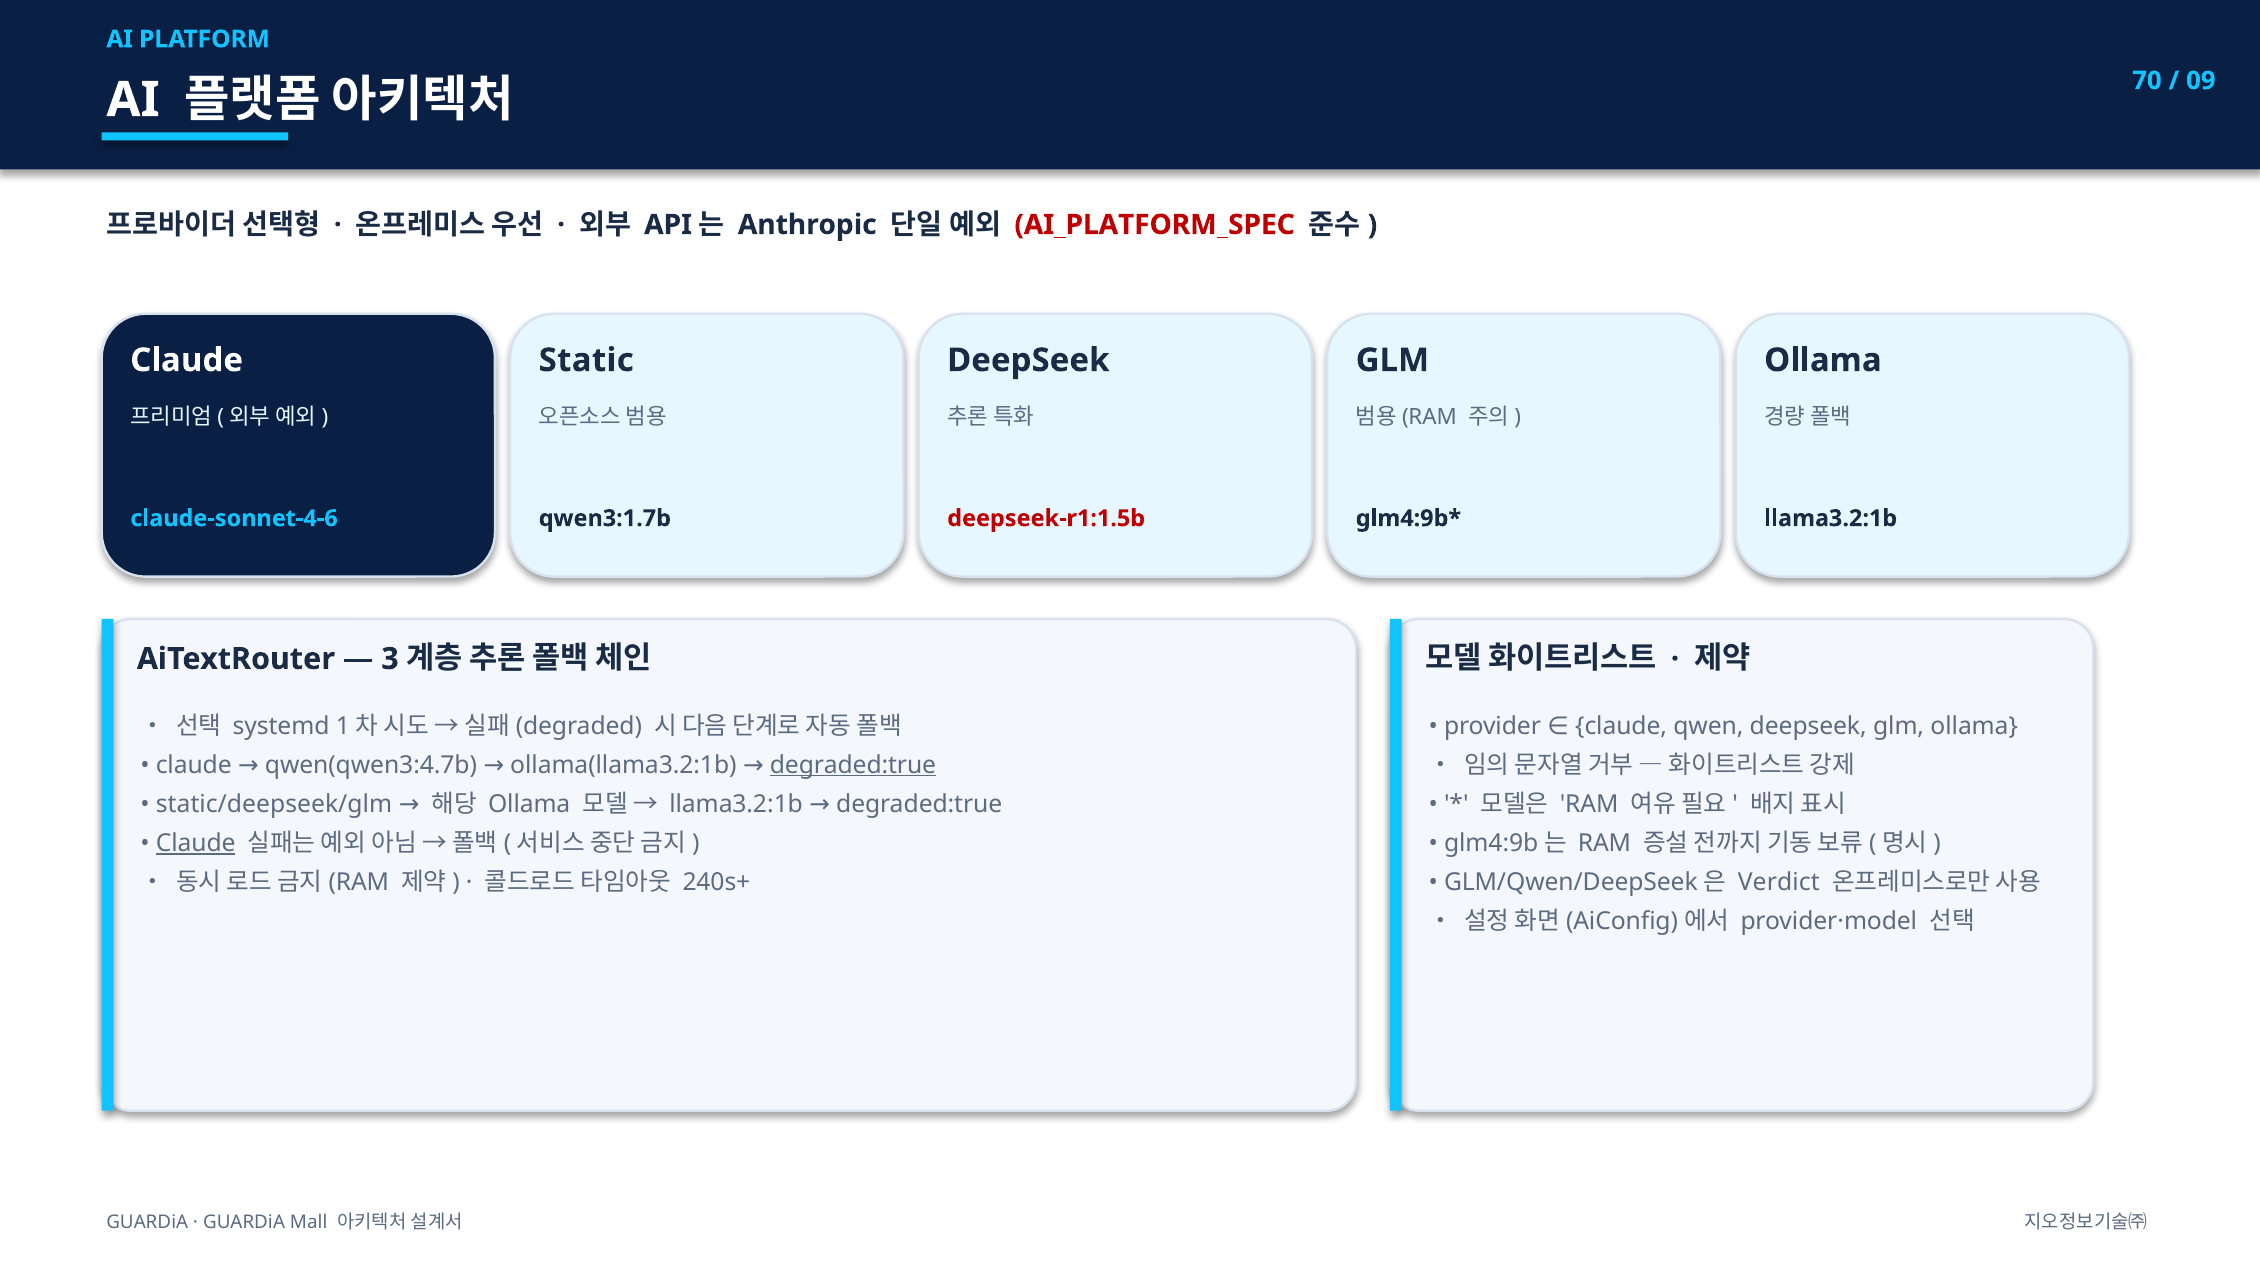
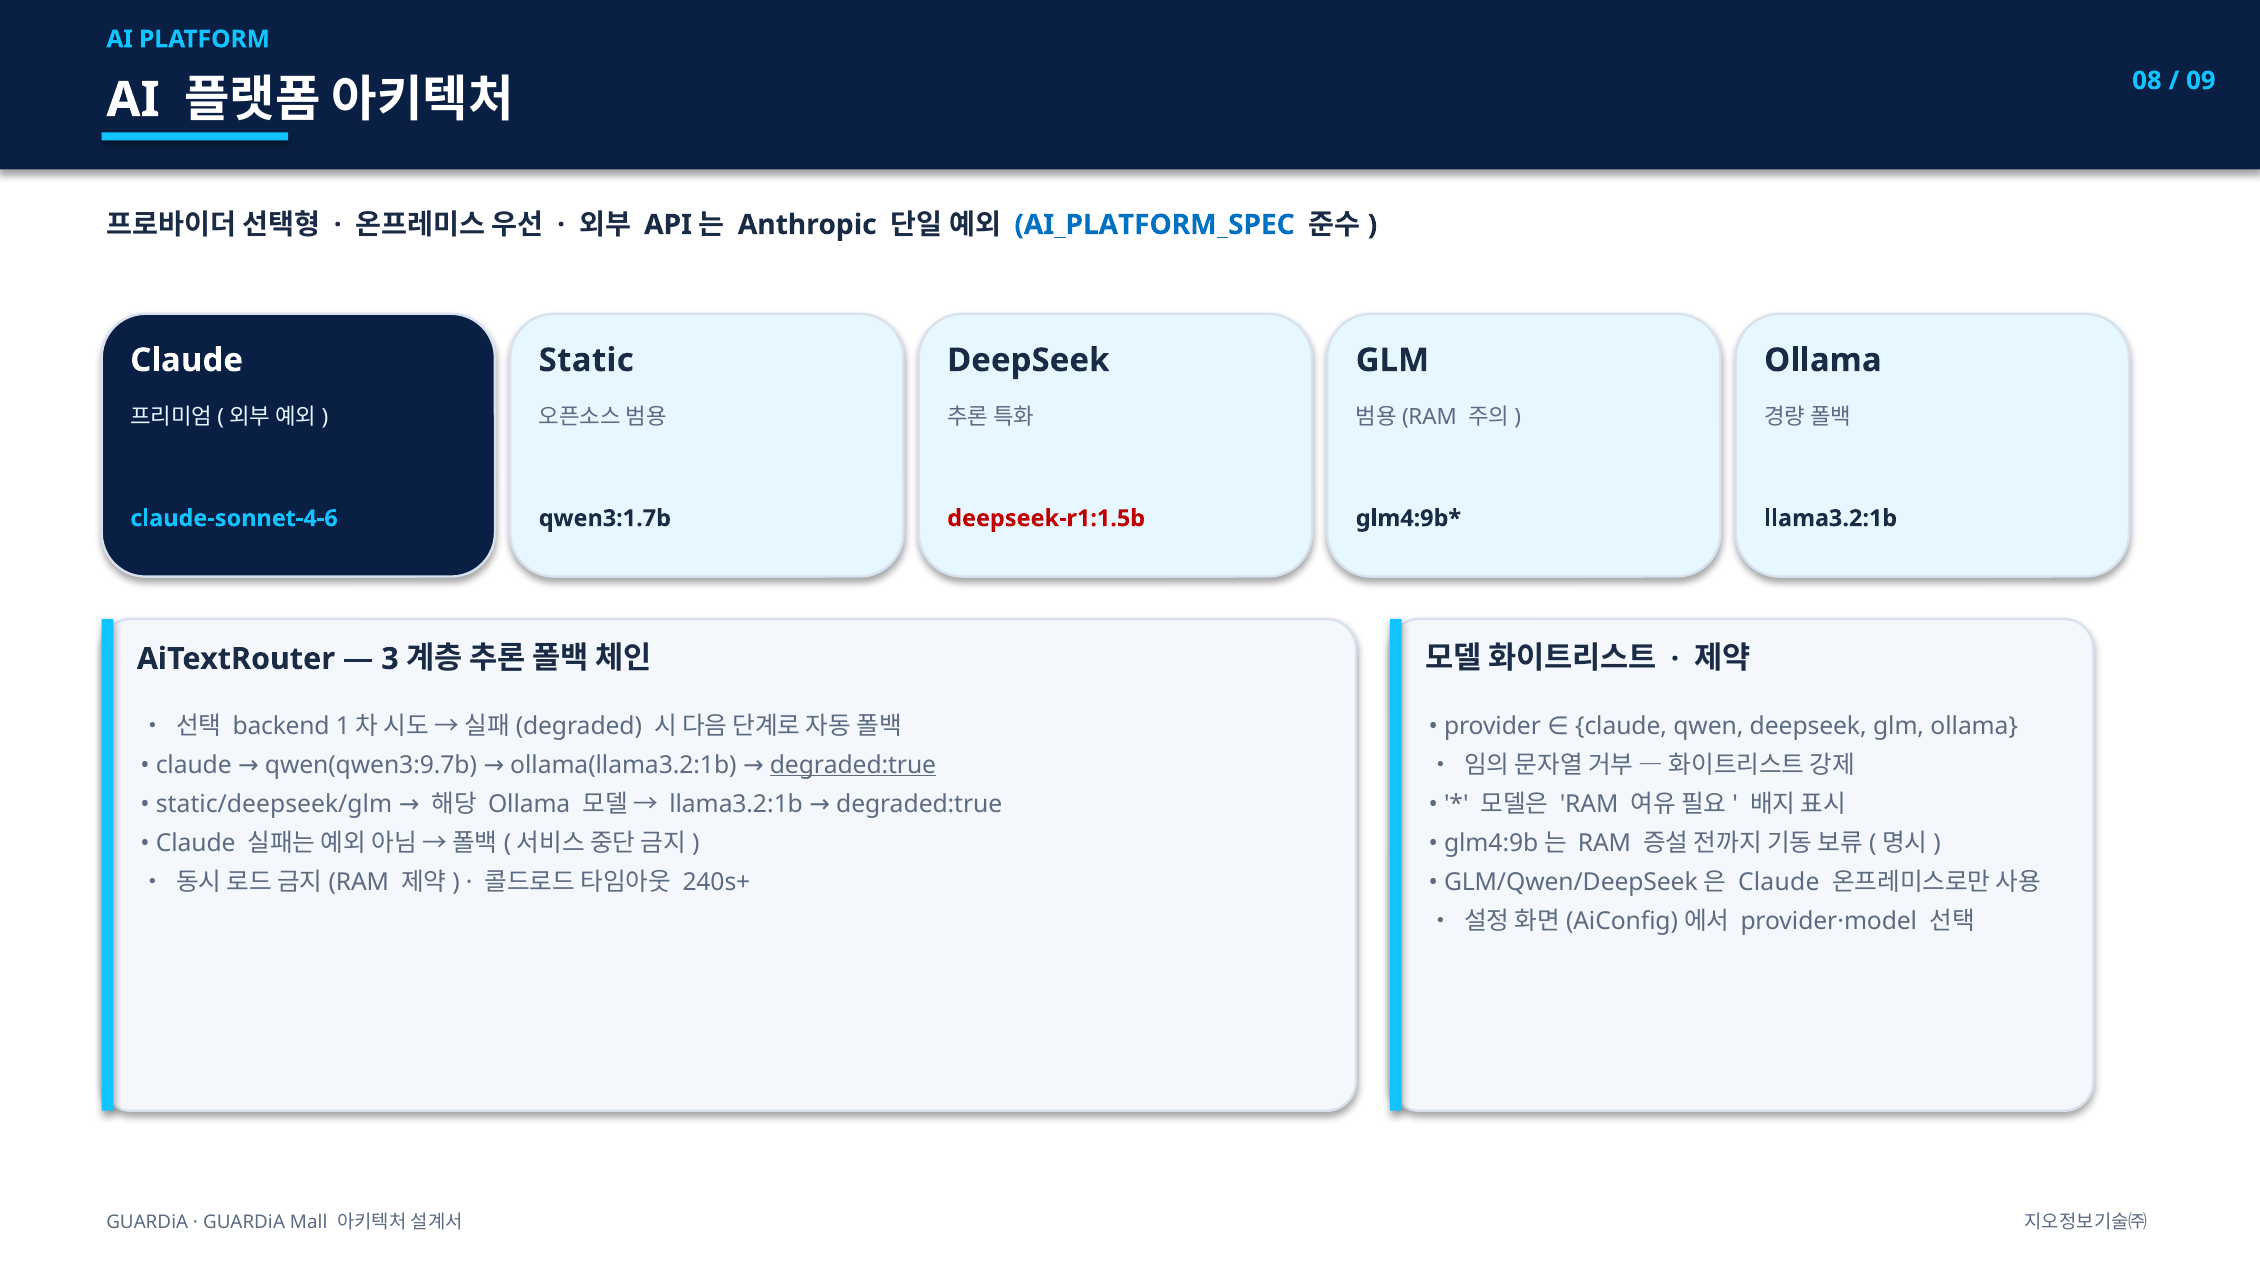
70: 70 -> 08 (2147, 81)
AI_PLATFORM_SPEC colour: red -> blue (1155, 225)
systemd: systemd -> backend (281, 726)
qwen(qwen3:4.7b: qwen(qwen3:4.7b -> qwen(qwen3:9.7b (371, 765)
Claude underline: present -> none (196, 843)
Verdict: Verdict -> Claude (1779, 882)
